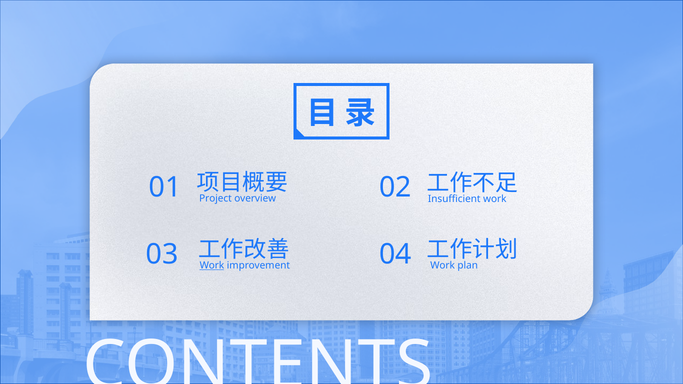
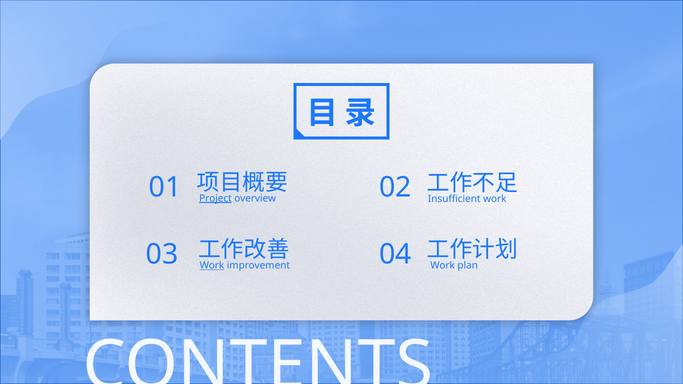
Project underline: none -> present (215, 198)
